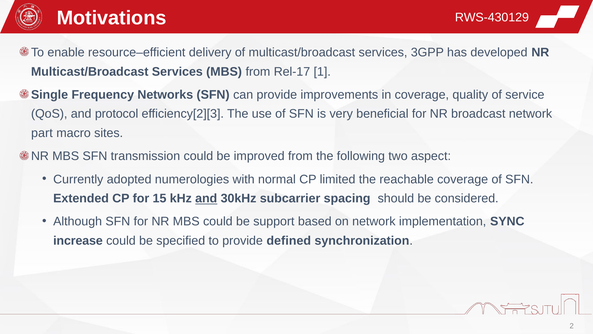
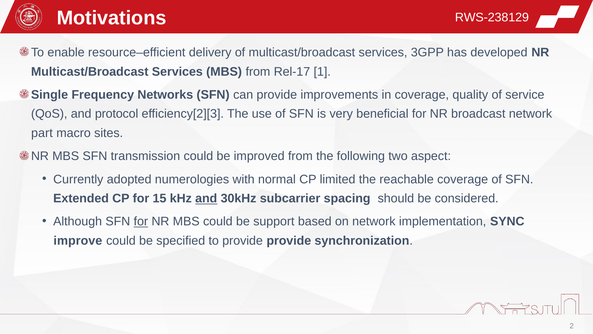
RWS-430129: RWS-430129 -> RWS-238129 (492, 18)
for underline: none -> present (141, 221)
increase: increase -> improve (78, 241)
provide defined: defined -> provide (289, 241)
